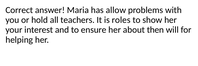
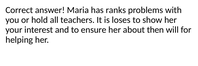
allow: allow -> ranks (116, 10)
roles: roles -> loses (121, 20)
